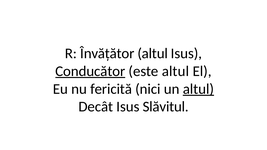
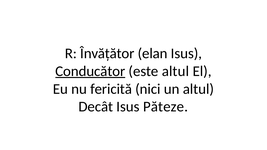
Învățător altul: altul -> elan (153, 53)
altul underline: present -> none (198, 89)
Slăvitul: Slăvitul -> Păteze (166, 107)
